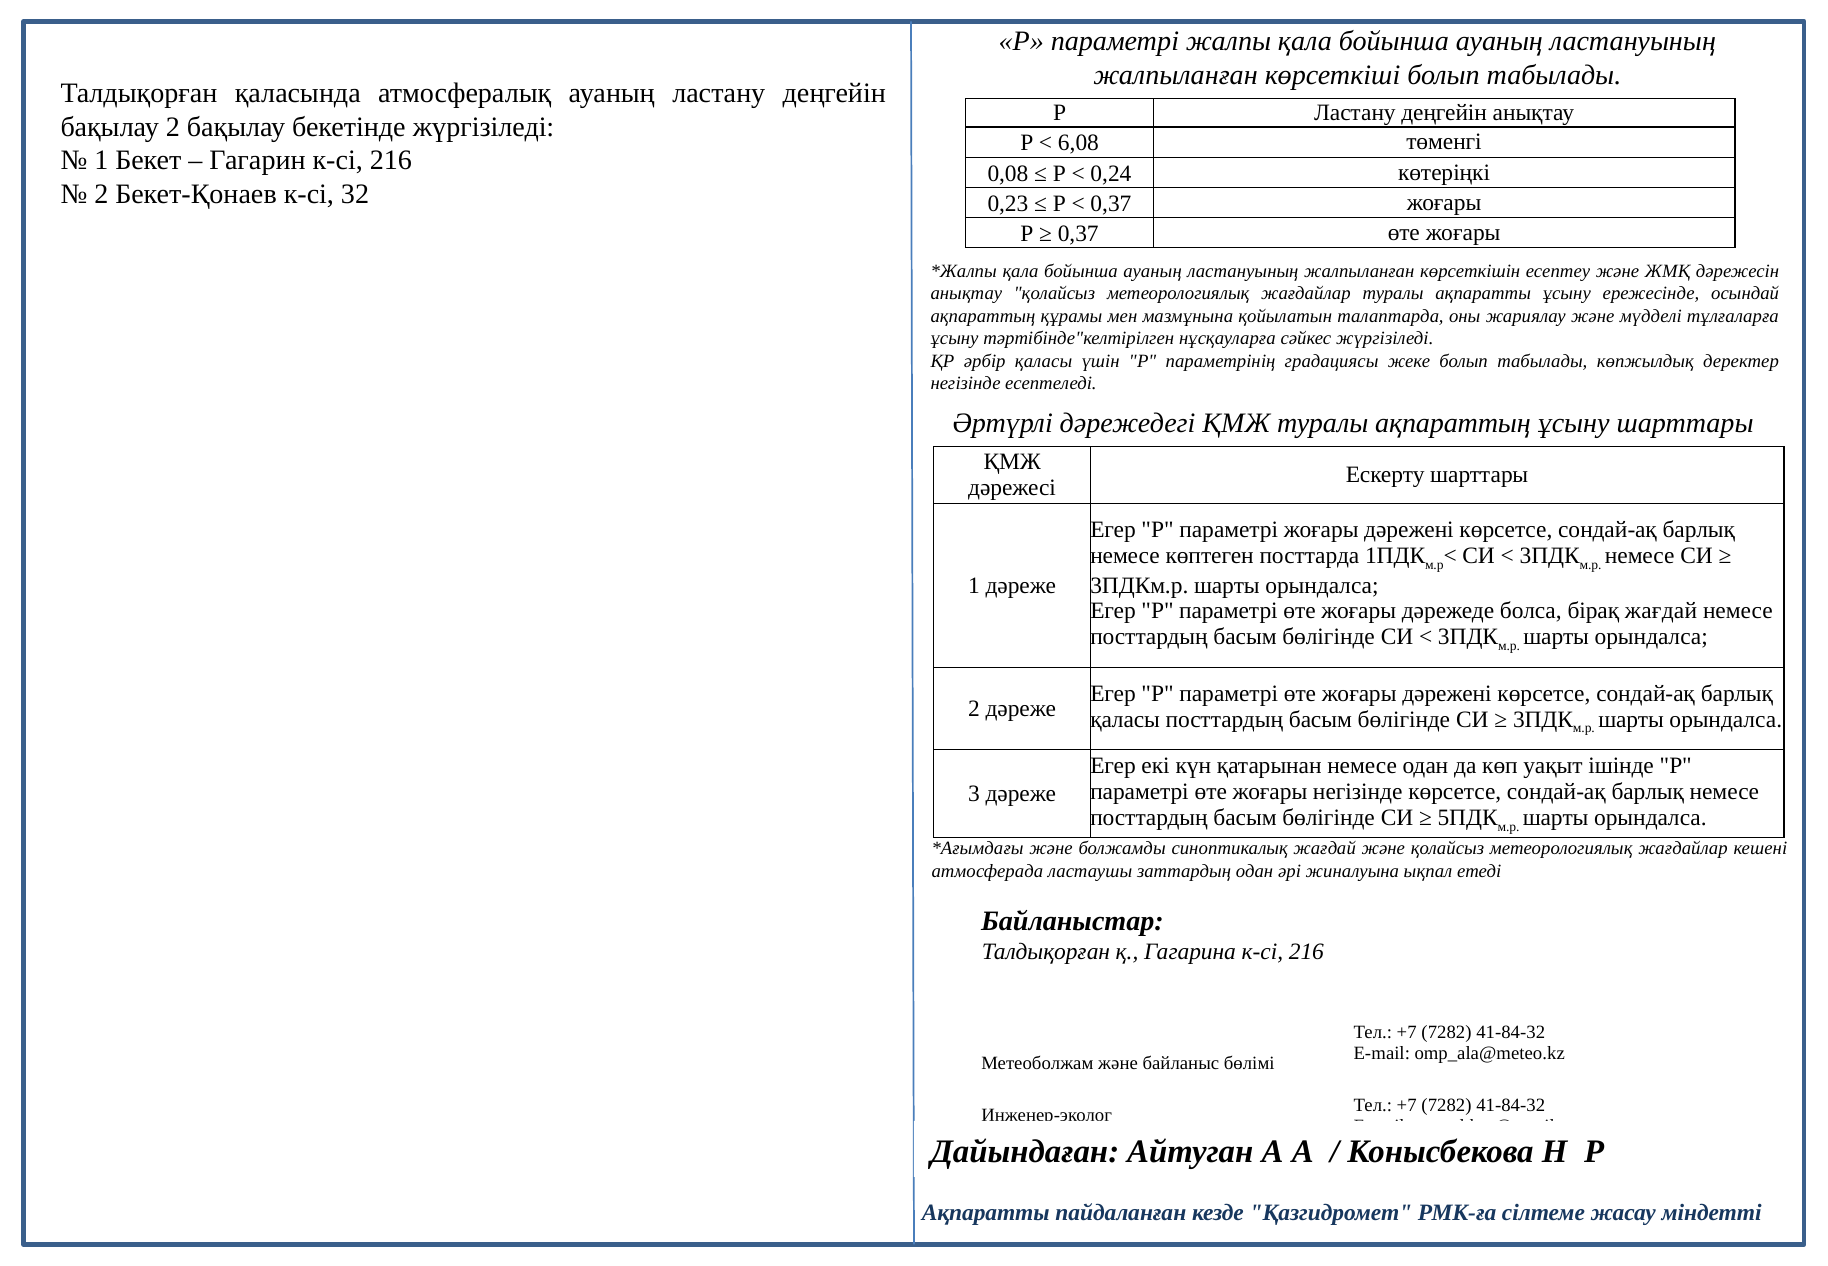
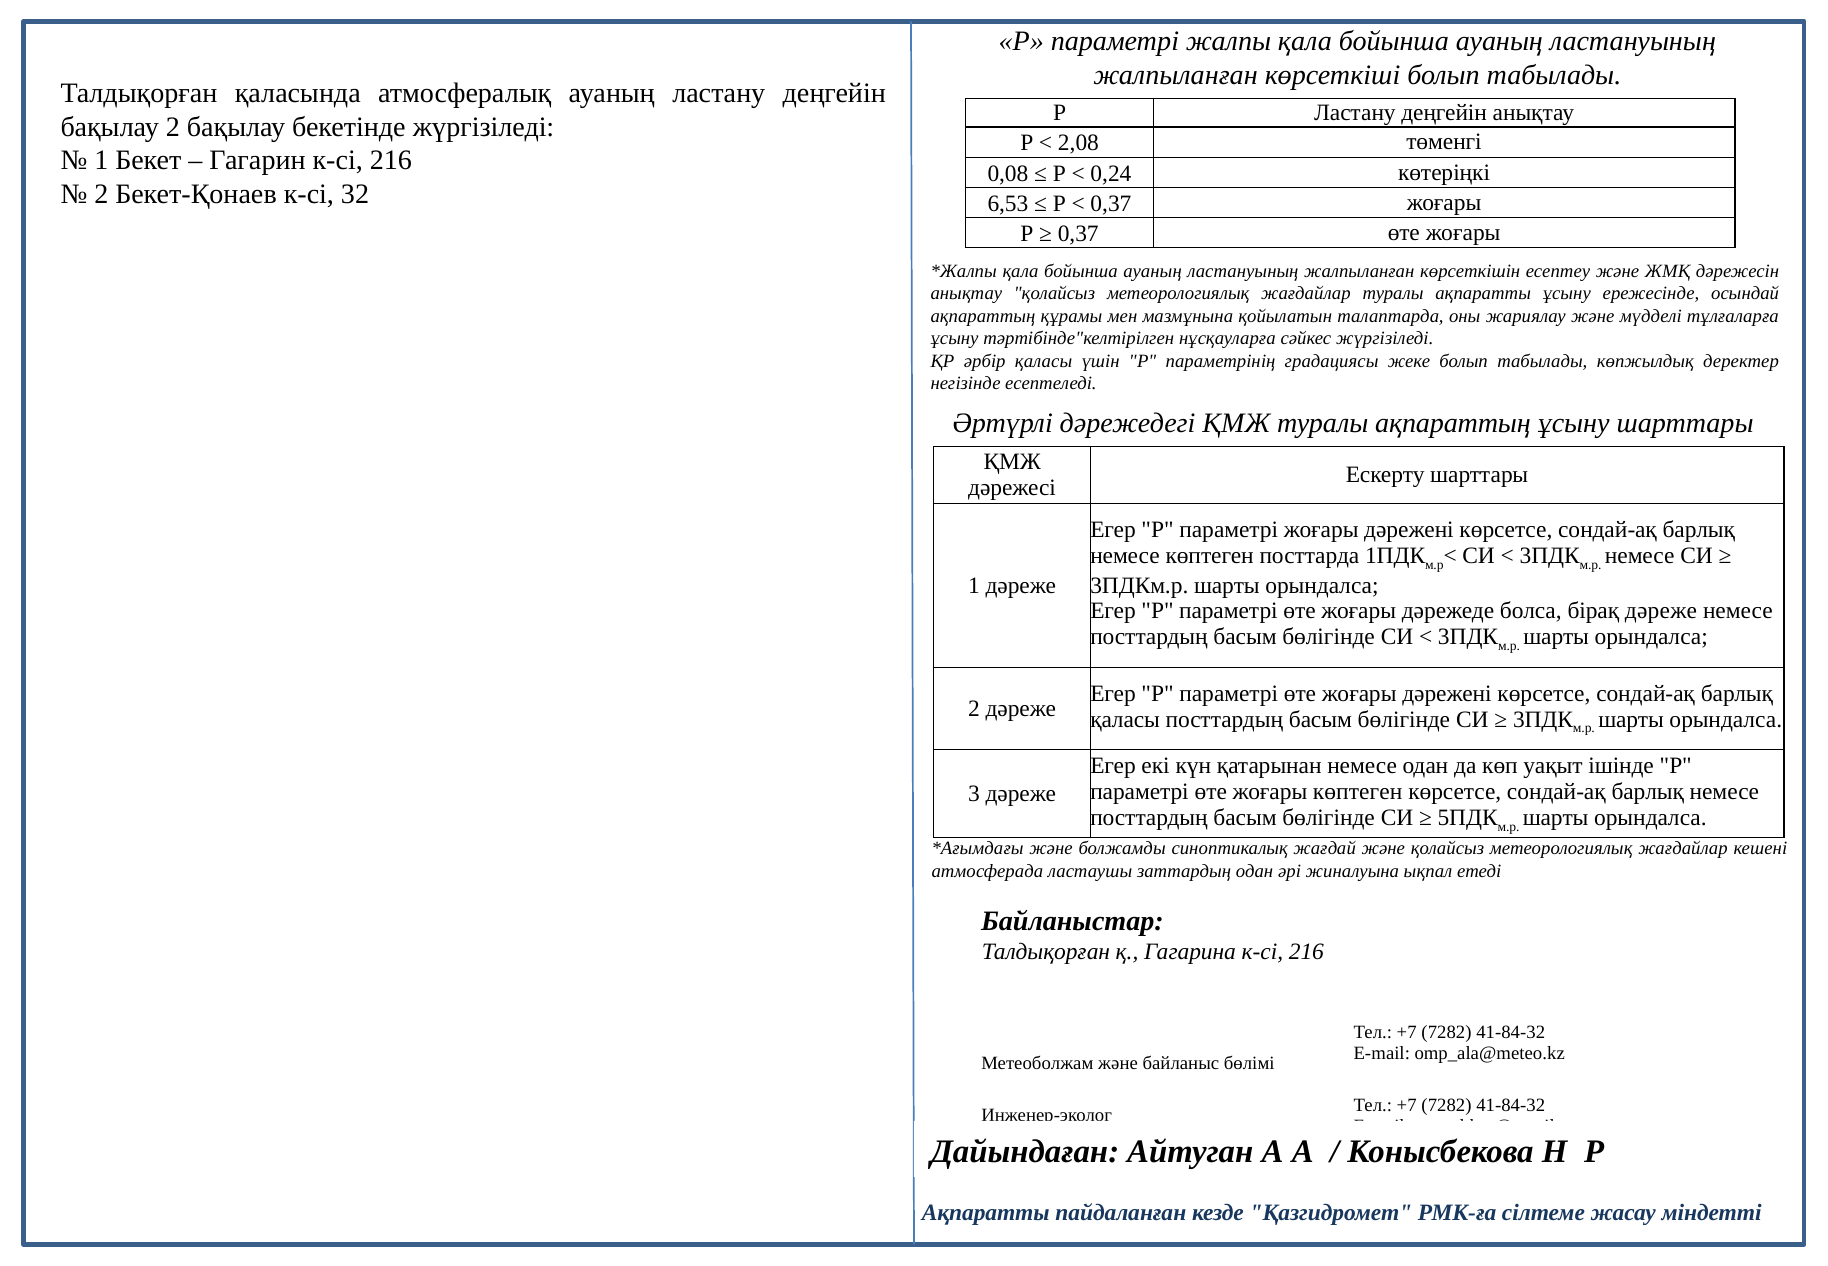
6,08: 6,08 -> 2,08 (1078, 143)
0,23: 0,23 -> 6,53 (1008, 203)
бірақ жағдай: жағдай -> дәреже (1661, 611)
жоғары негізінде: негізінде -> көптеген (1358, 791)
